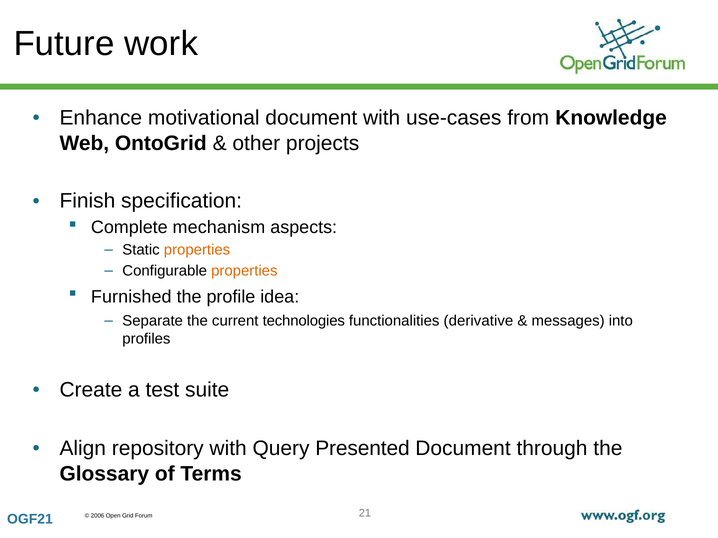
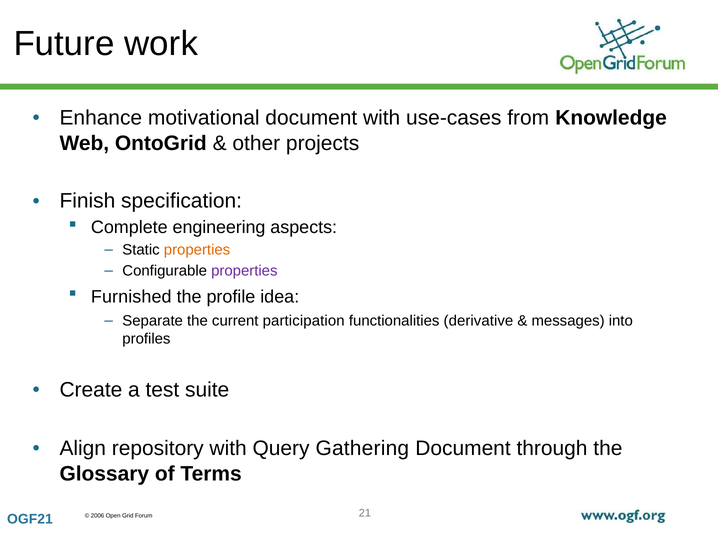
mechanism: mechanism -> engineering (219, 228)
properties colour: orange -> purple (244, 271)
technologies: technologies -> participation (304, 321)
Presented: Presented -> Gathering (362, 449)
